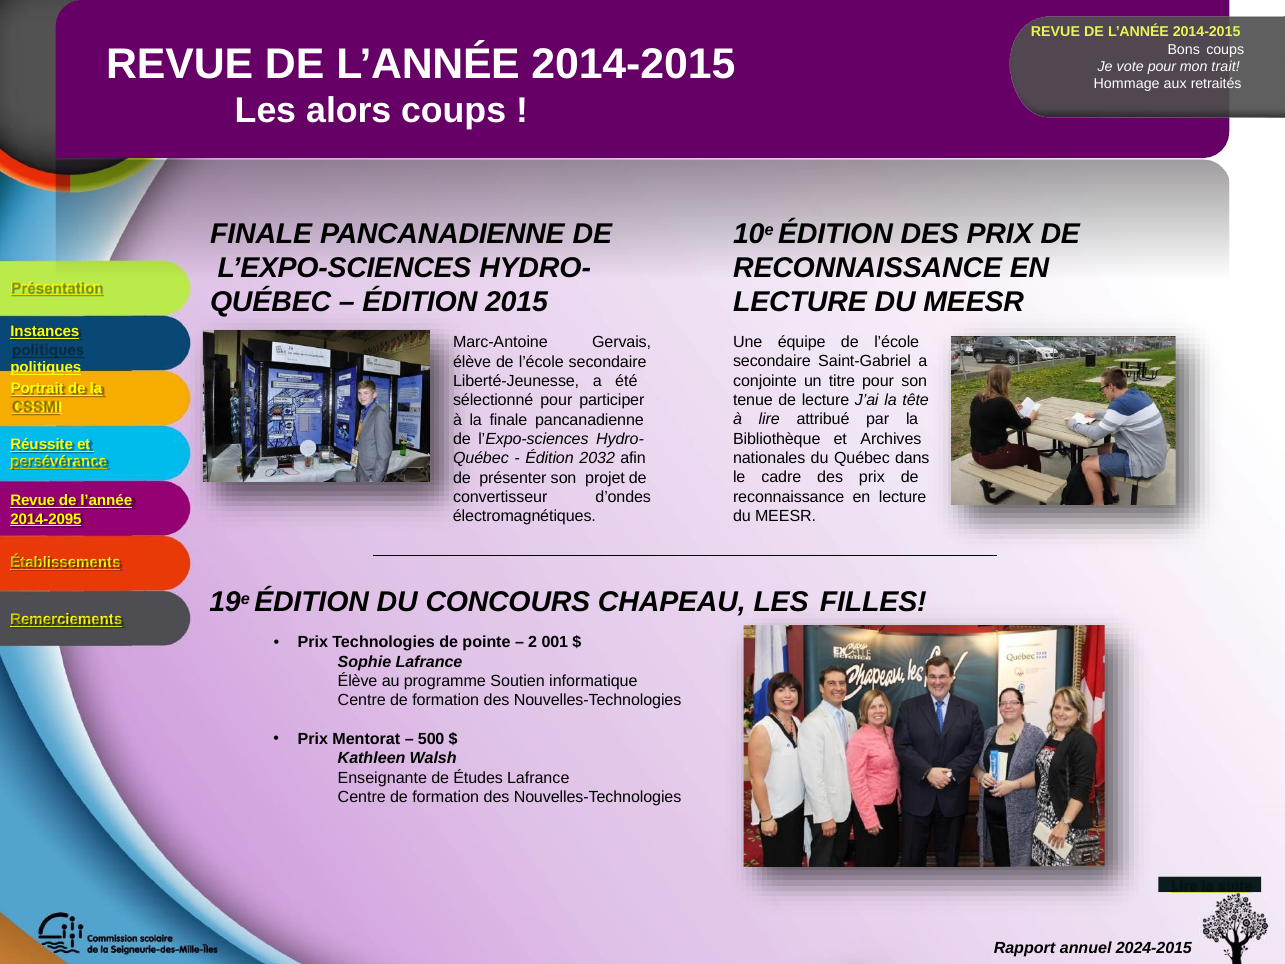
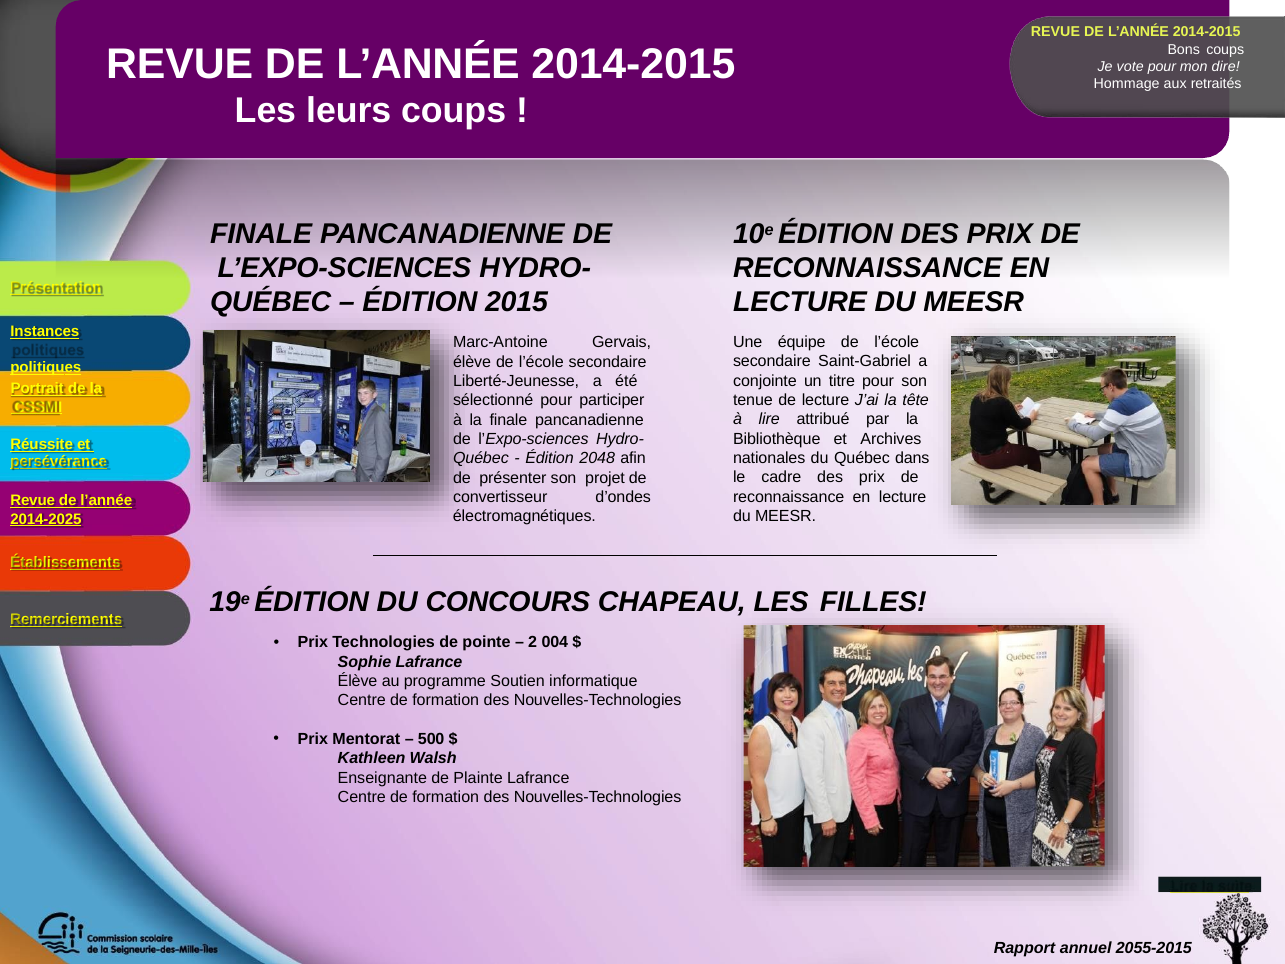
trait: trait -> dire (1226, 66)
alors: alors -> leurs (349, 111)
2032: 2032 -> 2048 (597, 458)
2014-2095: 2014-2095 -> 2014-2025 (46, 519)
001: 001 -> 004 (555, 643)
Études: Études -> Plainte (478, 778)
2024-2015: 2024-2015 -> 2055-2015 (1154, 948)
